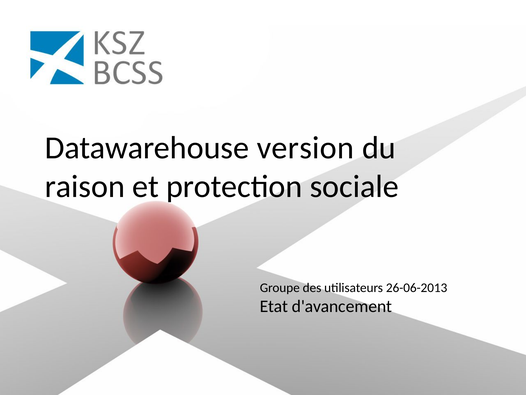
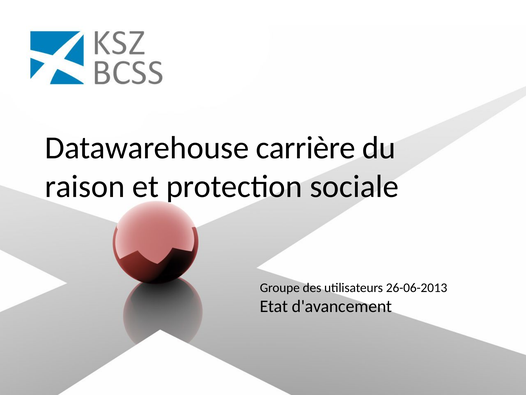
version: version -> carrière (306, 148)
